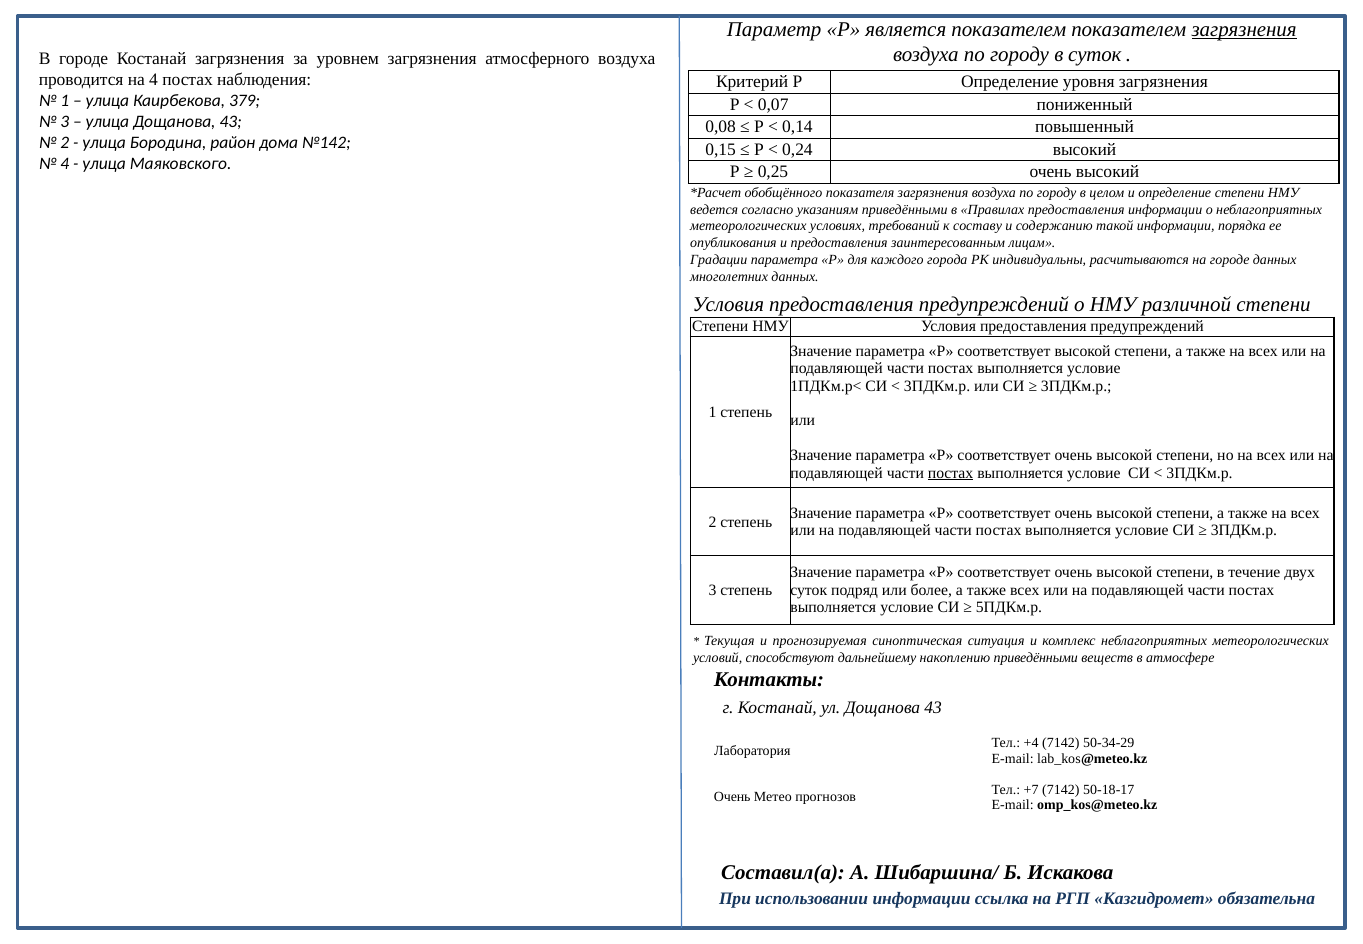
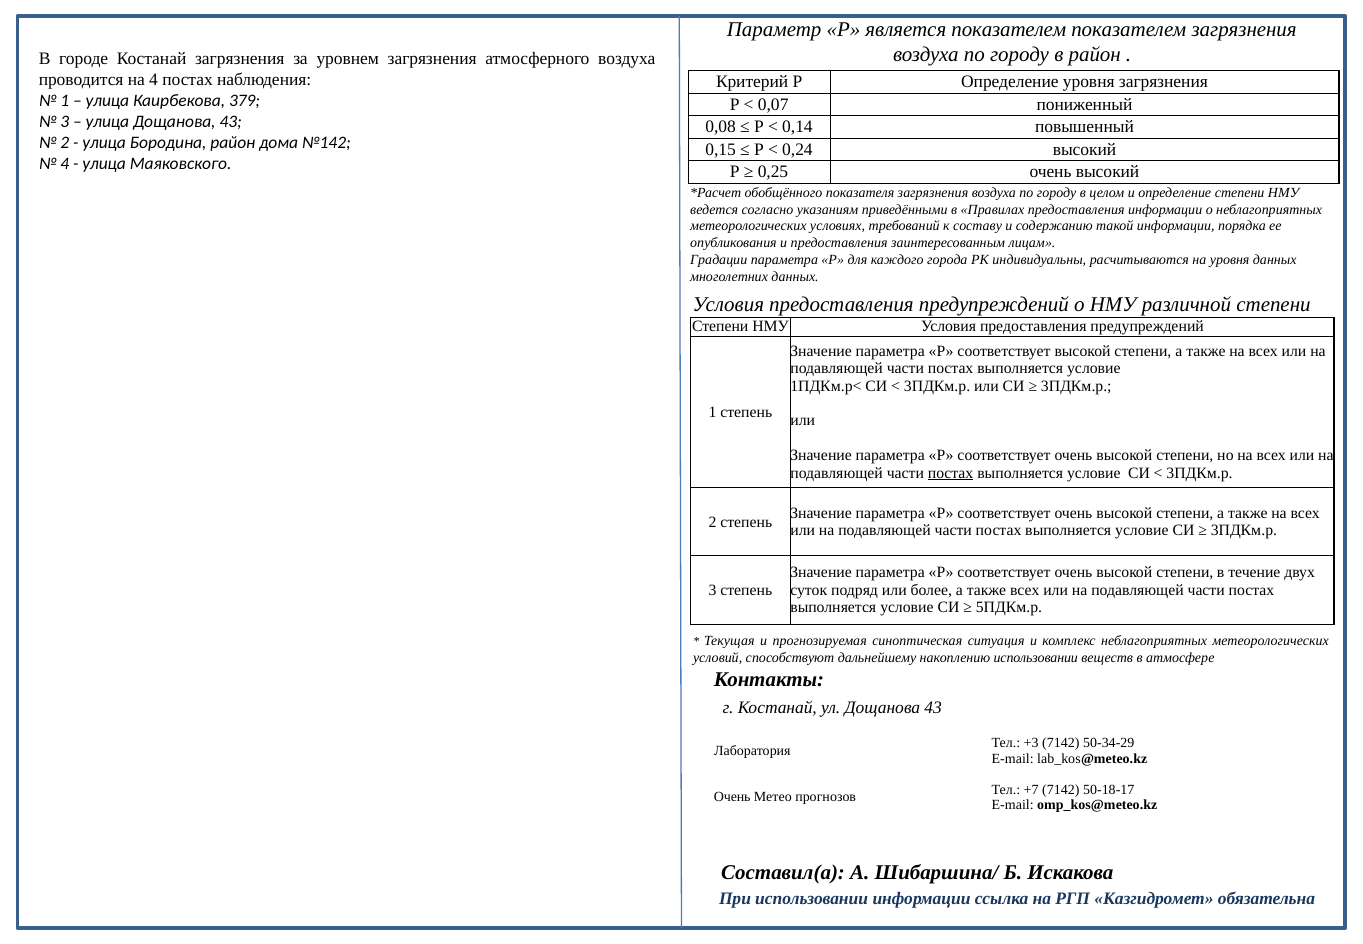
загрязнения underline: present -> none (1244, 29)
в суток: суток -> район (1095, 55)
на городе: городе -> уровня (1230, 260)
накоплению приведёнными: приведёнными -> использовании (1036, 658)
+4: +4 -> +3 (1031, 743)
